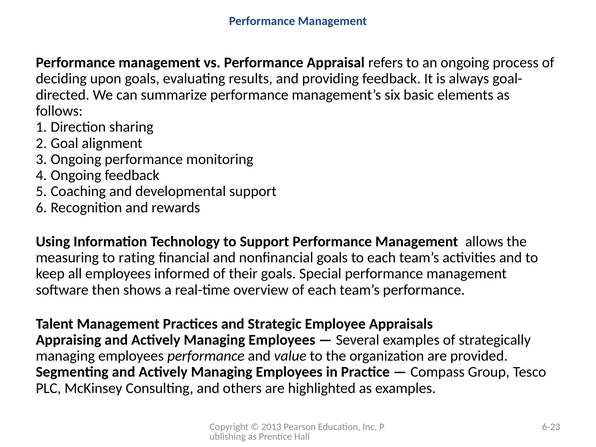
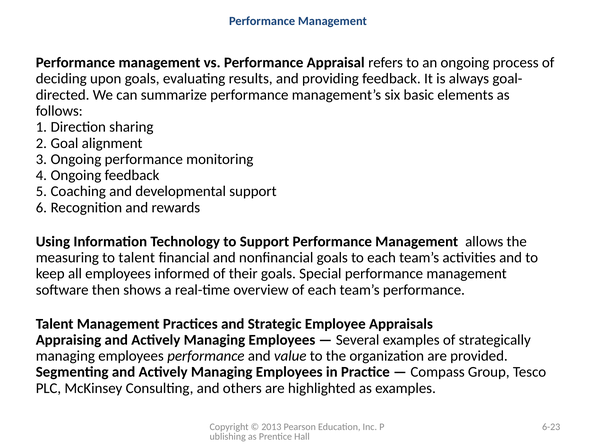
to rating: rating -> talent (137, 258)
